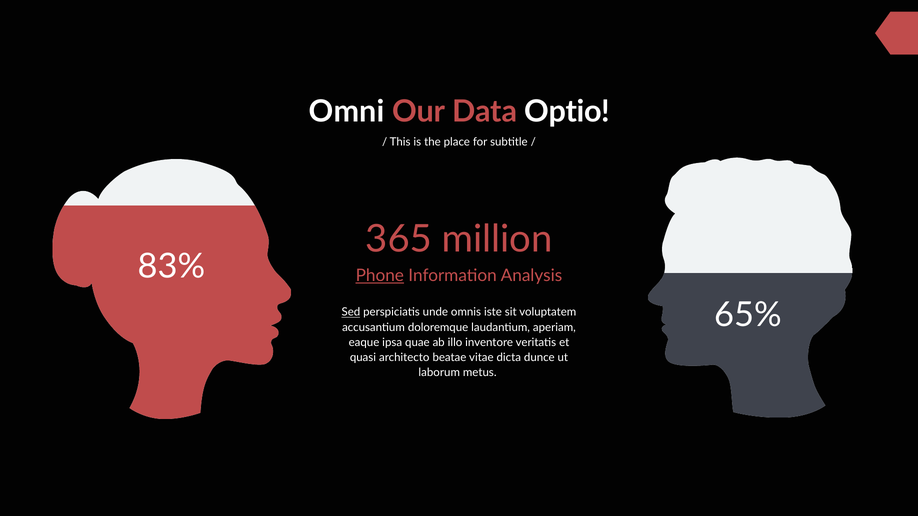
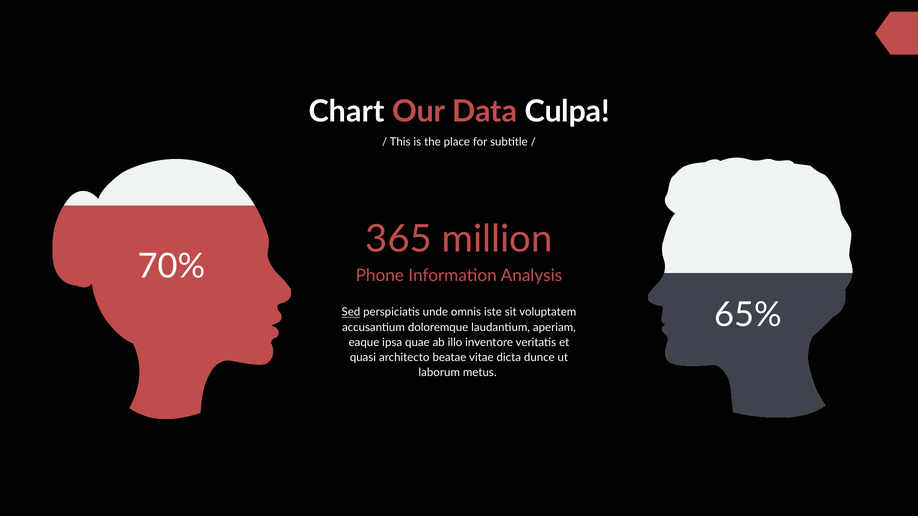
Omni: Omni -> Chart (347, 112)
Optio: Optio -> Culpa (567, 112)
83%: 83% -> 70% (171, 267)
Phone underline: present -> none (380, 276)
